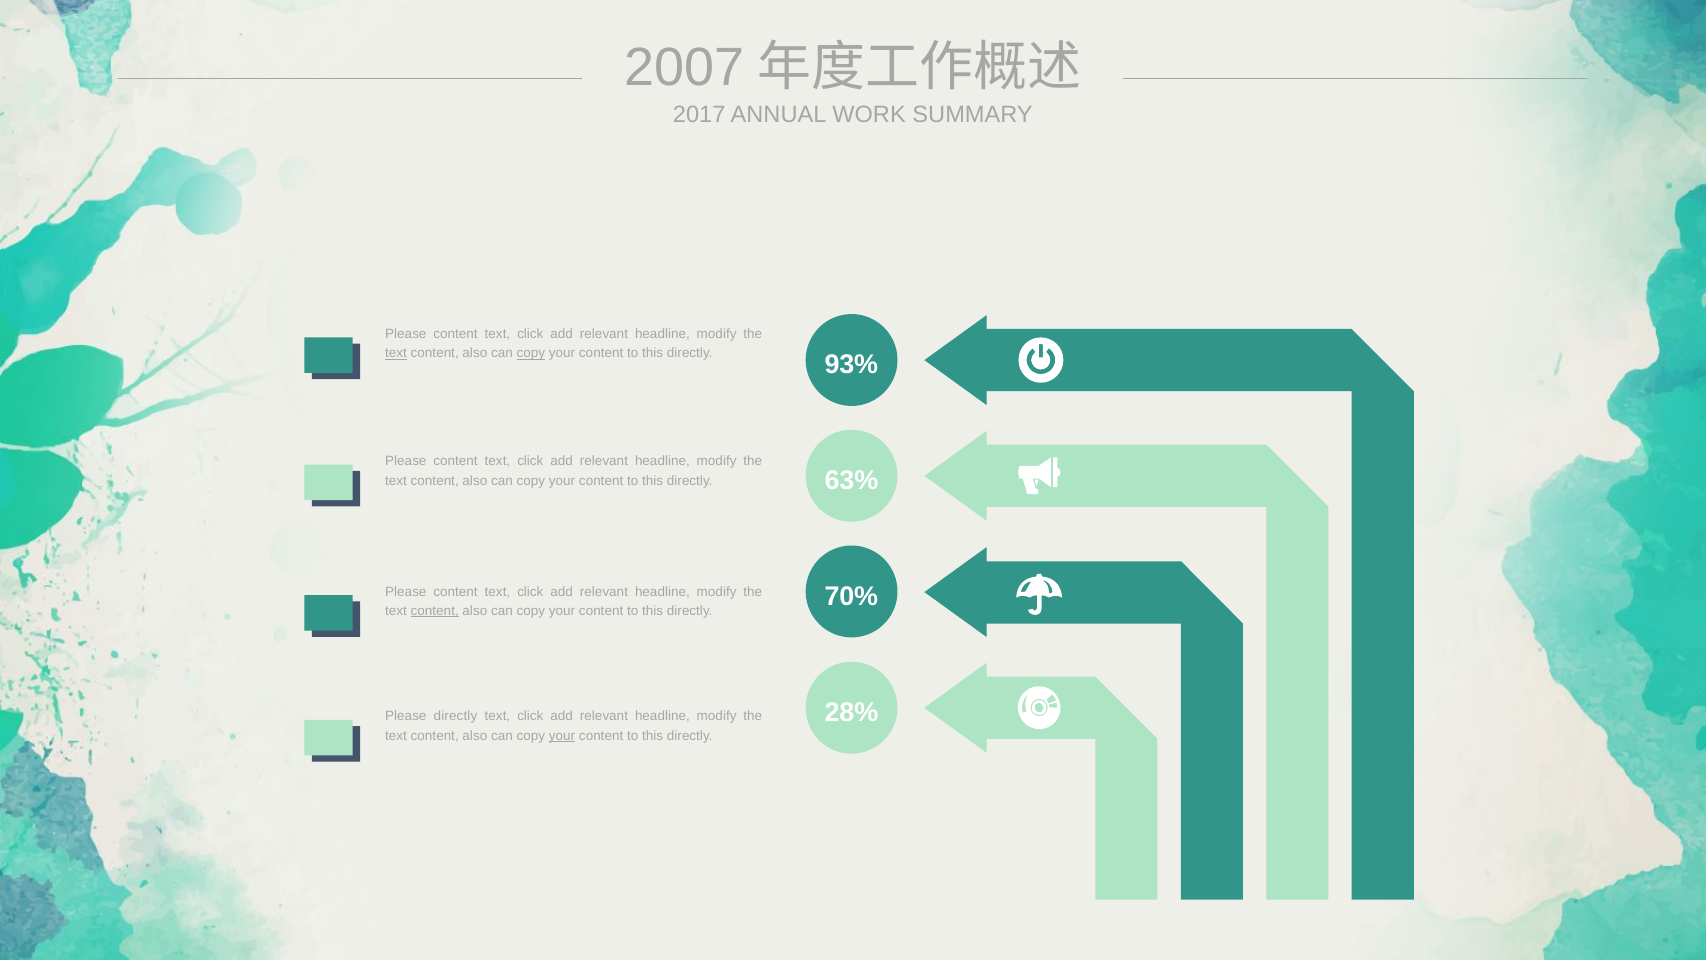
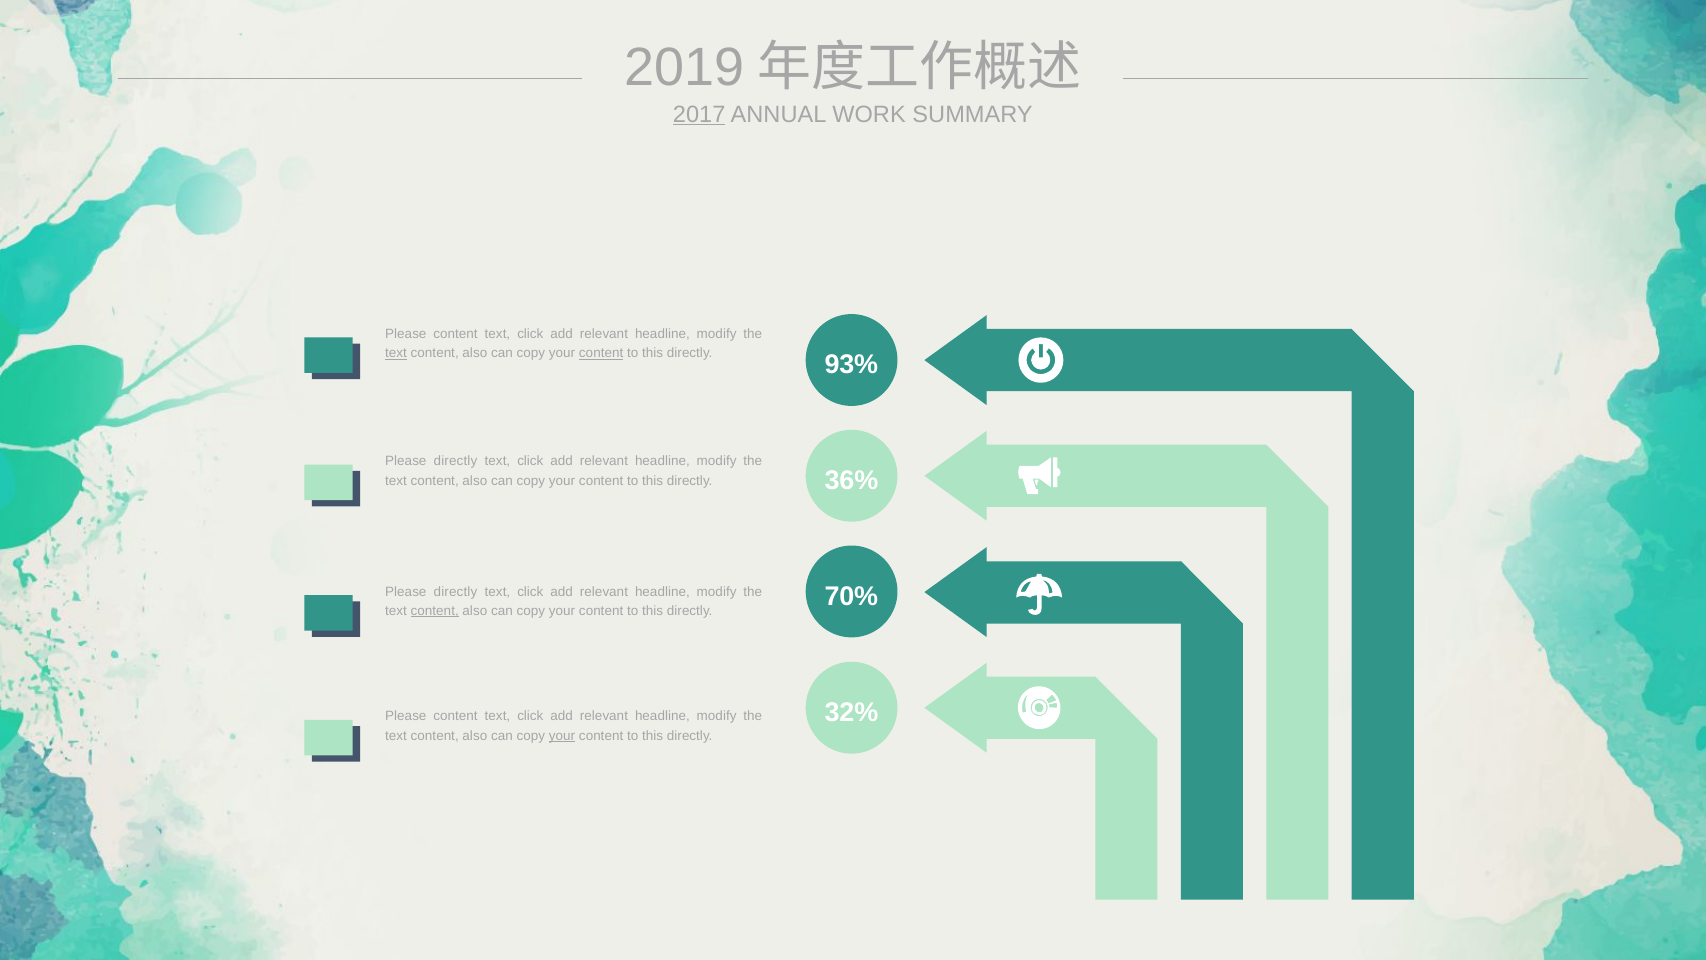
2007: 2007 -> 2019 (685, 67)
2017 underline: none -> present (699, 114)
copy underline: present -> none (531, 353)
content underline: none -> present (601, 353)
content: content -> directly (456, 461)
63%: 63% -> 36% (851, 480)
content: content -> directly (456, 591)
28%: 28% -> 32% (851, 712)
directly: directly -> content (456, 716)
